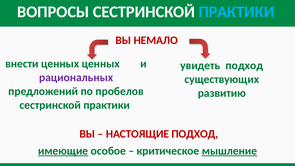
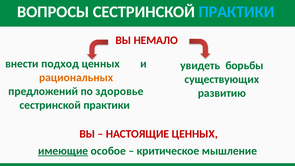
внести ценных: ценных -> подход (60, 64)
увидеть подход: подход -> борьбы (244, 65)
рациональных colour: purple -> orange (76, 77)
пробелов: пробелов -> здоровье (120, 91)
НАСТОЯЩИЕ ПОДХОД: ПОДХОД -> ЦЕННЫХ (195, 134)
мышление underline: present -> none (229, 151)
